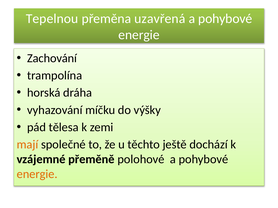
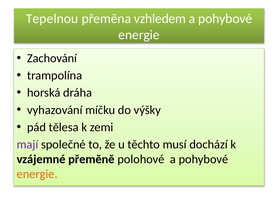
uzavřená: uzavřená -> vzhledem (160, 19)
mají colour: orange -> purple (27, 145)
ještě: ještě -> musí (175, 145)
